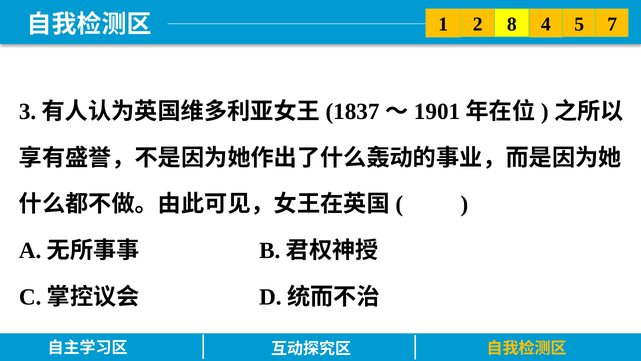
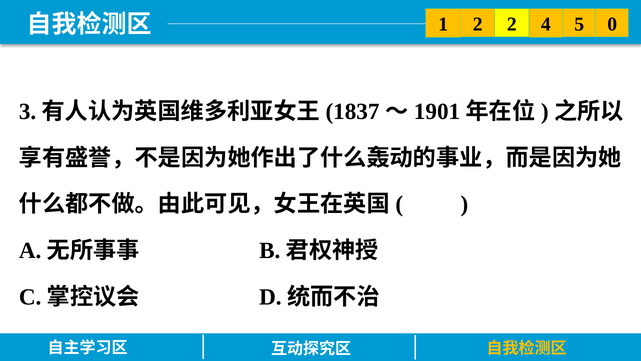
2 8: 8 -> 2 (512, 24)
7: 7 -> 0 (612, 24)
